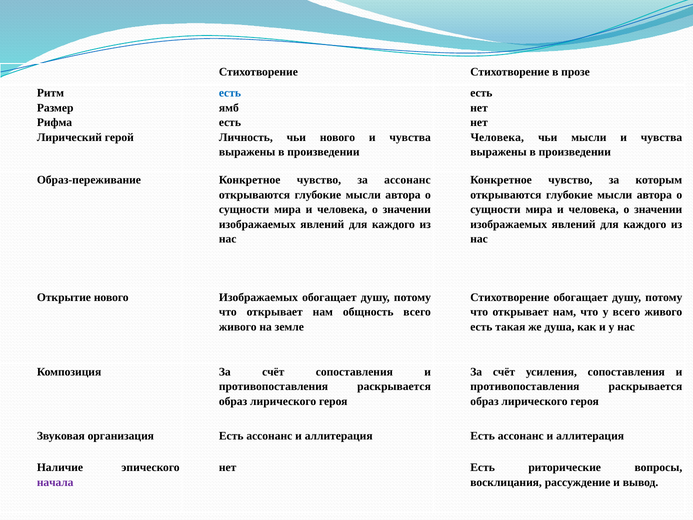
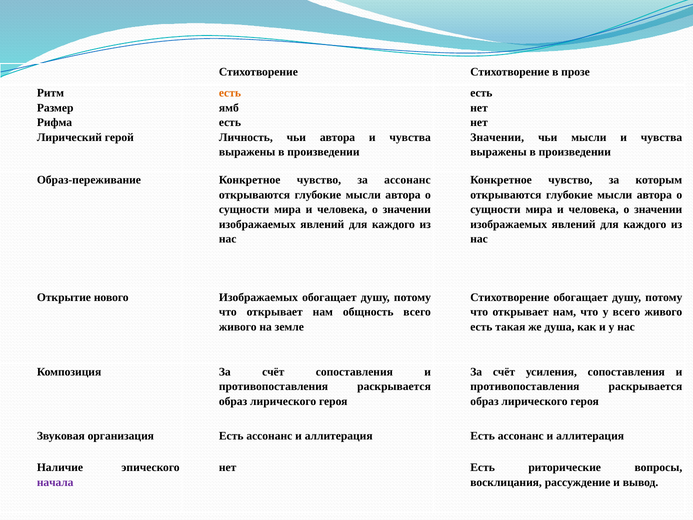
есть colour: blue -> orange (230, 93)
чьи нового: нового -> автора (338, 137)
Человека: Человека -> Значении (497, 137)
